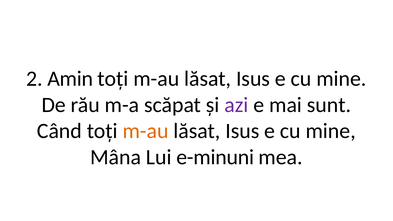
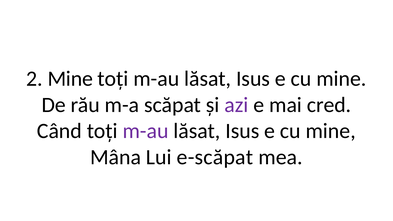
2 Amin: Amin -> Mine (70, 79)
sunt: sunt -> cred (329, 105)
m-au colour: orange -> purple (146, 131)
e-minuni: e-minuni -> e-scăpat (215, 157)
